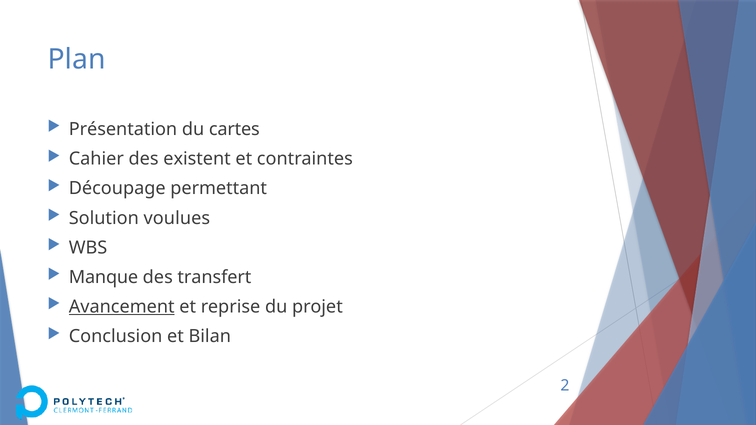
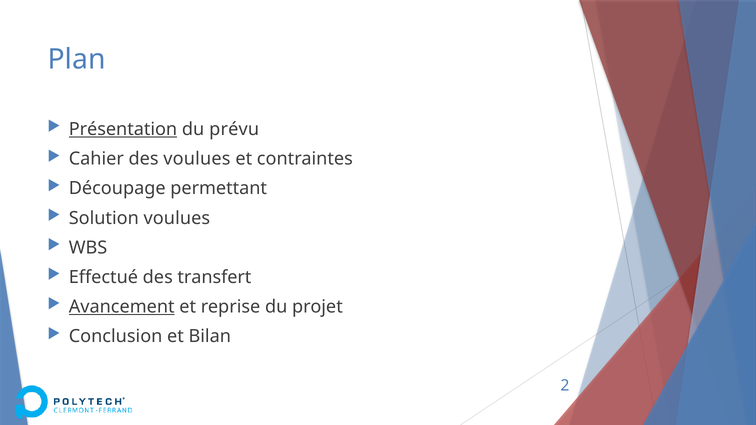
Présentation underline: none -> present (123, 129)
cartes: cartes -> prévu (234, 129)
des existent: existent -> voulues (197, 159)
Manque: Manque -> Effectué (103, 277)
